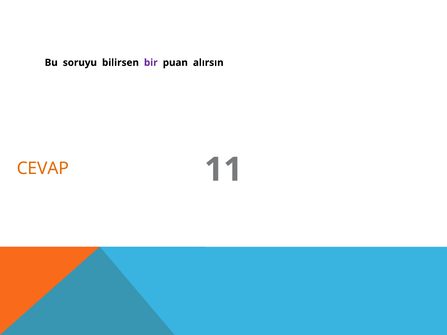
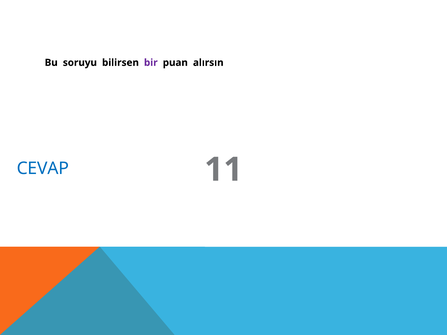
CEVAP colour: orange -> blue (43, 169)
